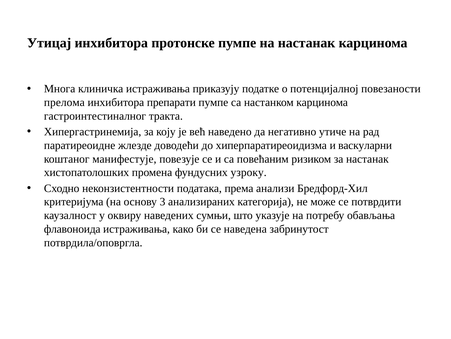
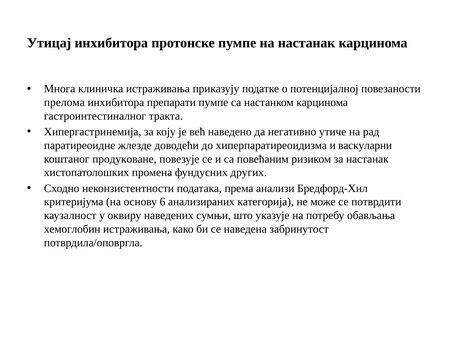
манифестује: манифестује -> продуковане (124, 159)
узроку: узроку -> других (249, 172)
3: 3 -> 6 (163, 201)
флавоноида: флавоноида -> хемоглобин (72, 229)
